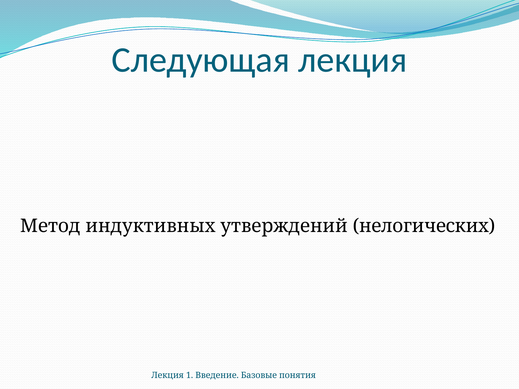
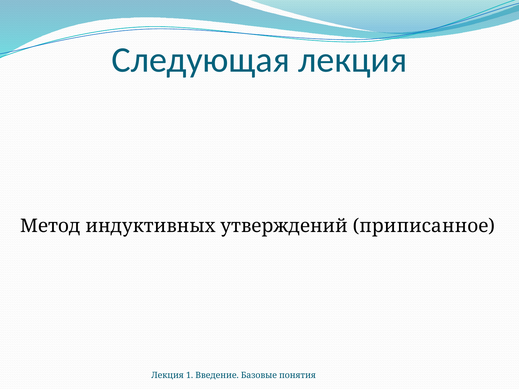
нелогических: нелогических -> приписанное (424, 226)
